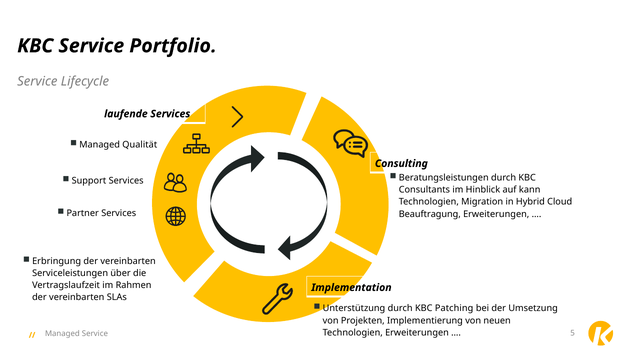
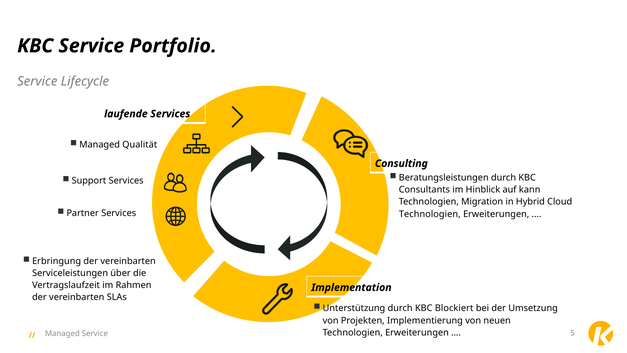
Beauftragung: Beauftragung -> Technologien (430, 214)
Patching: Patching -> Blockiert (454, 308)
